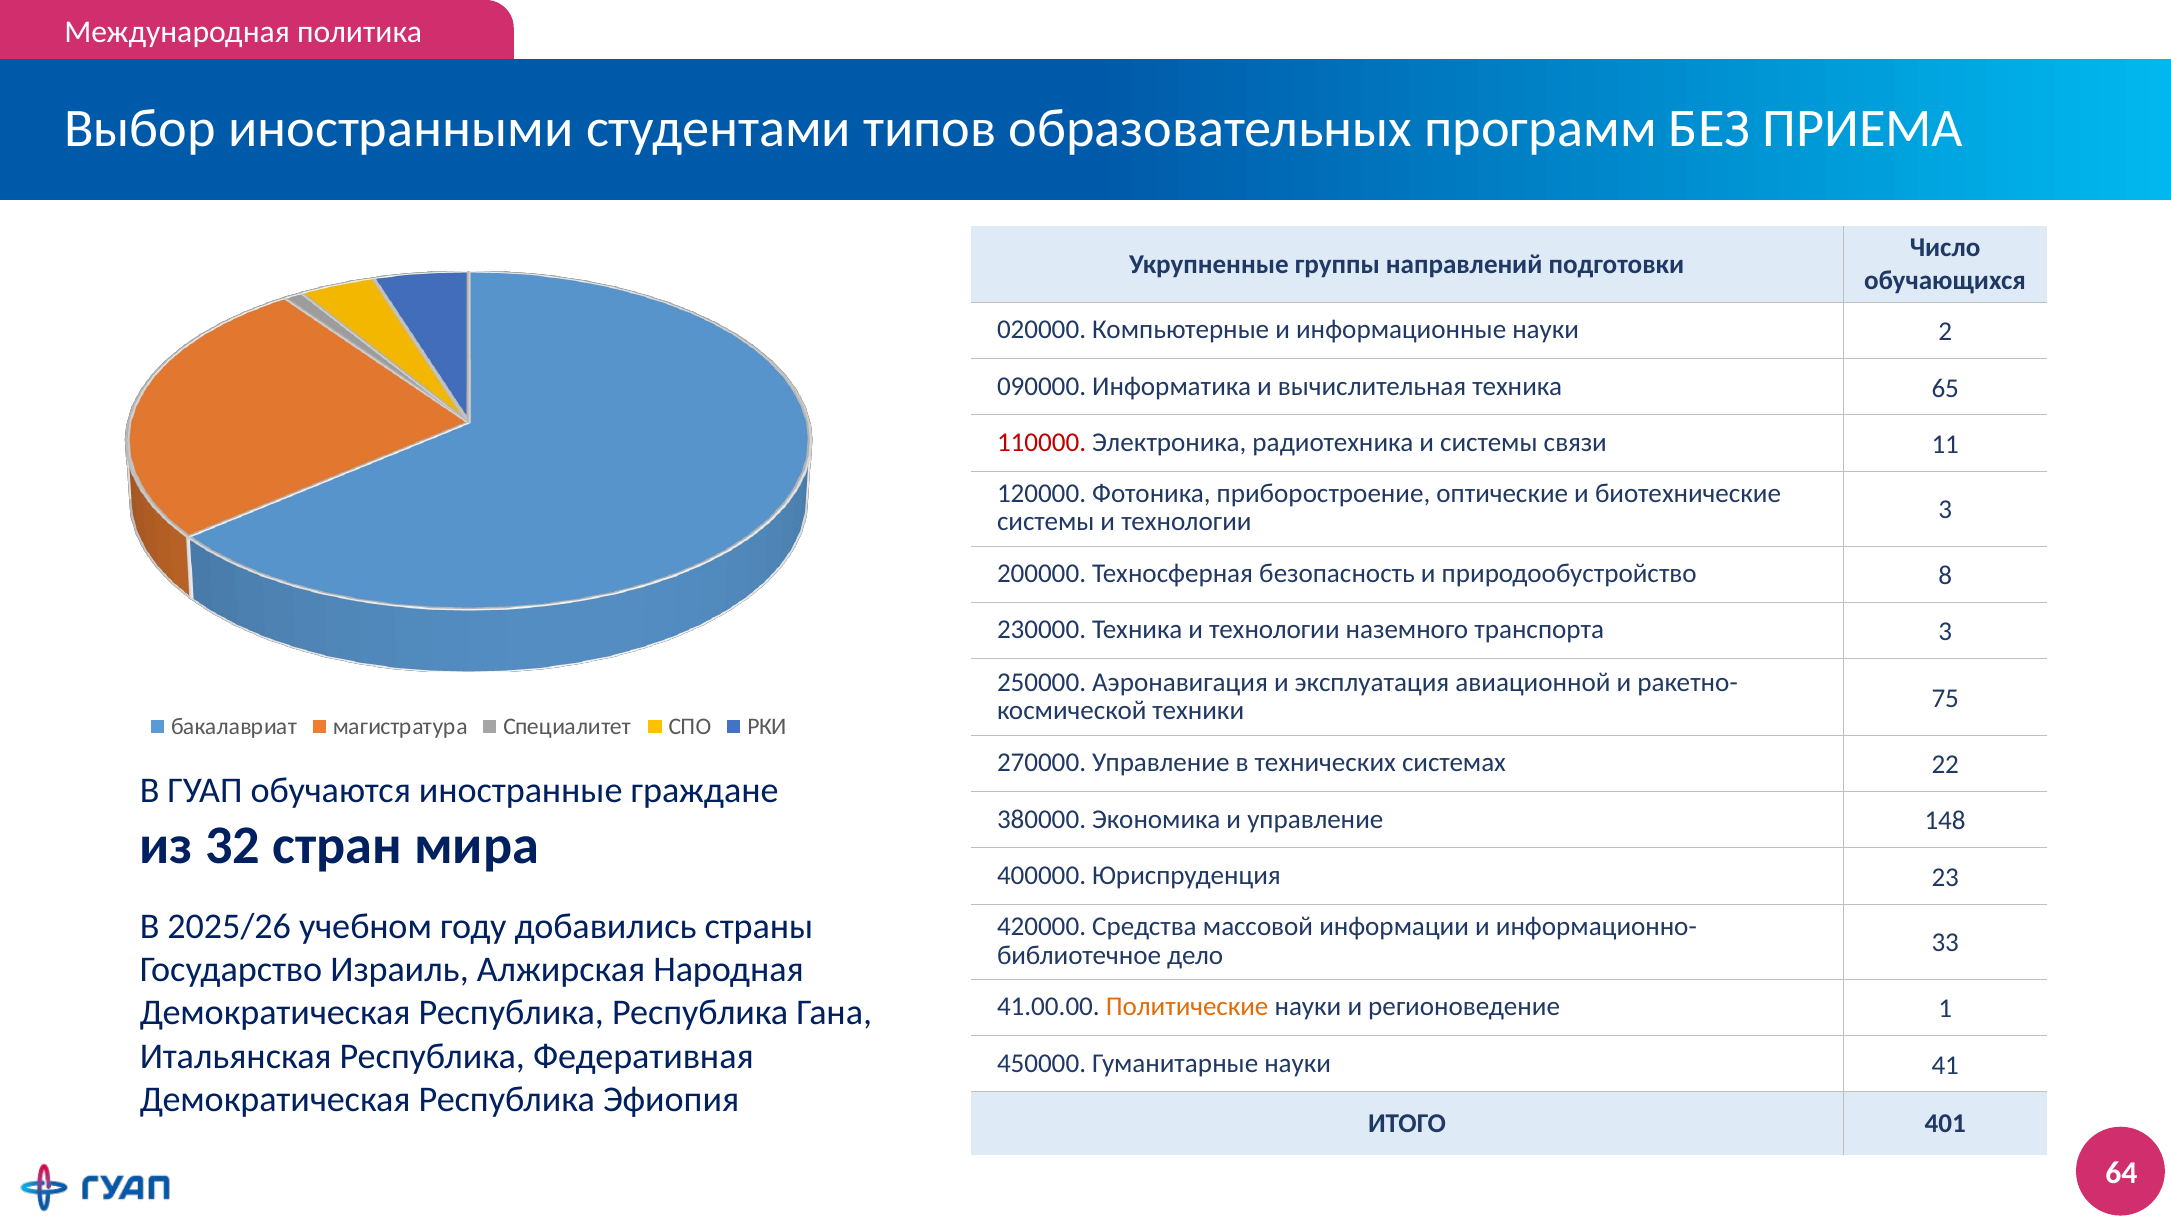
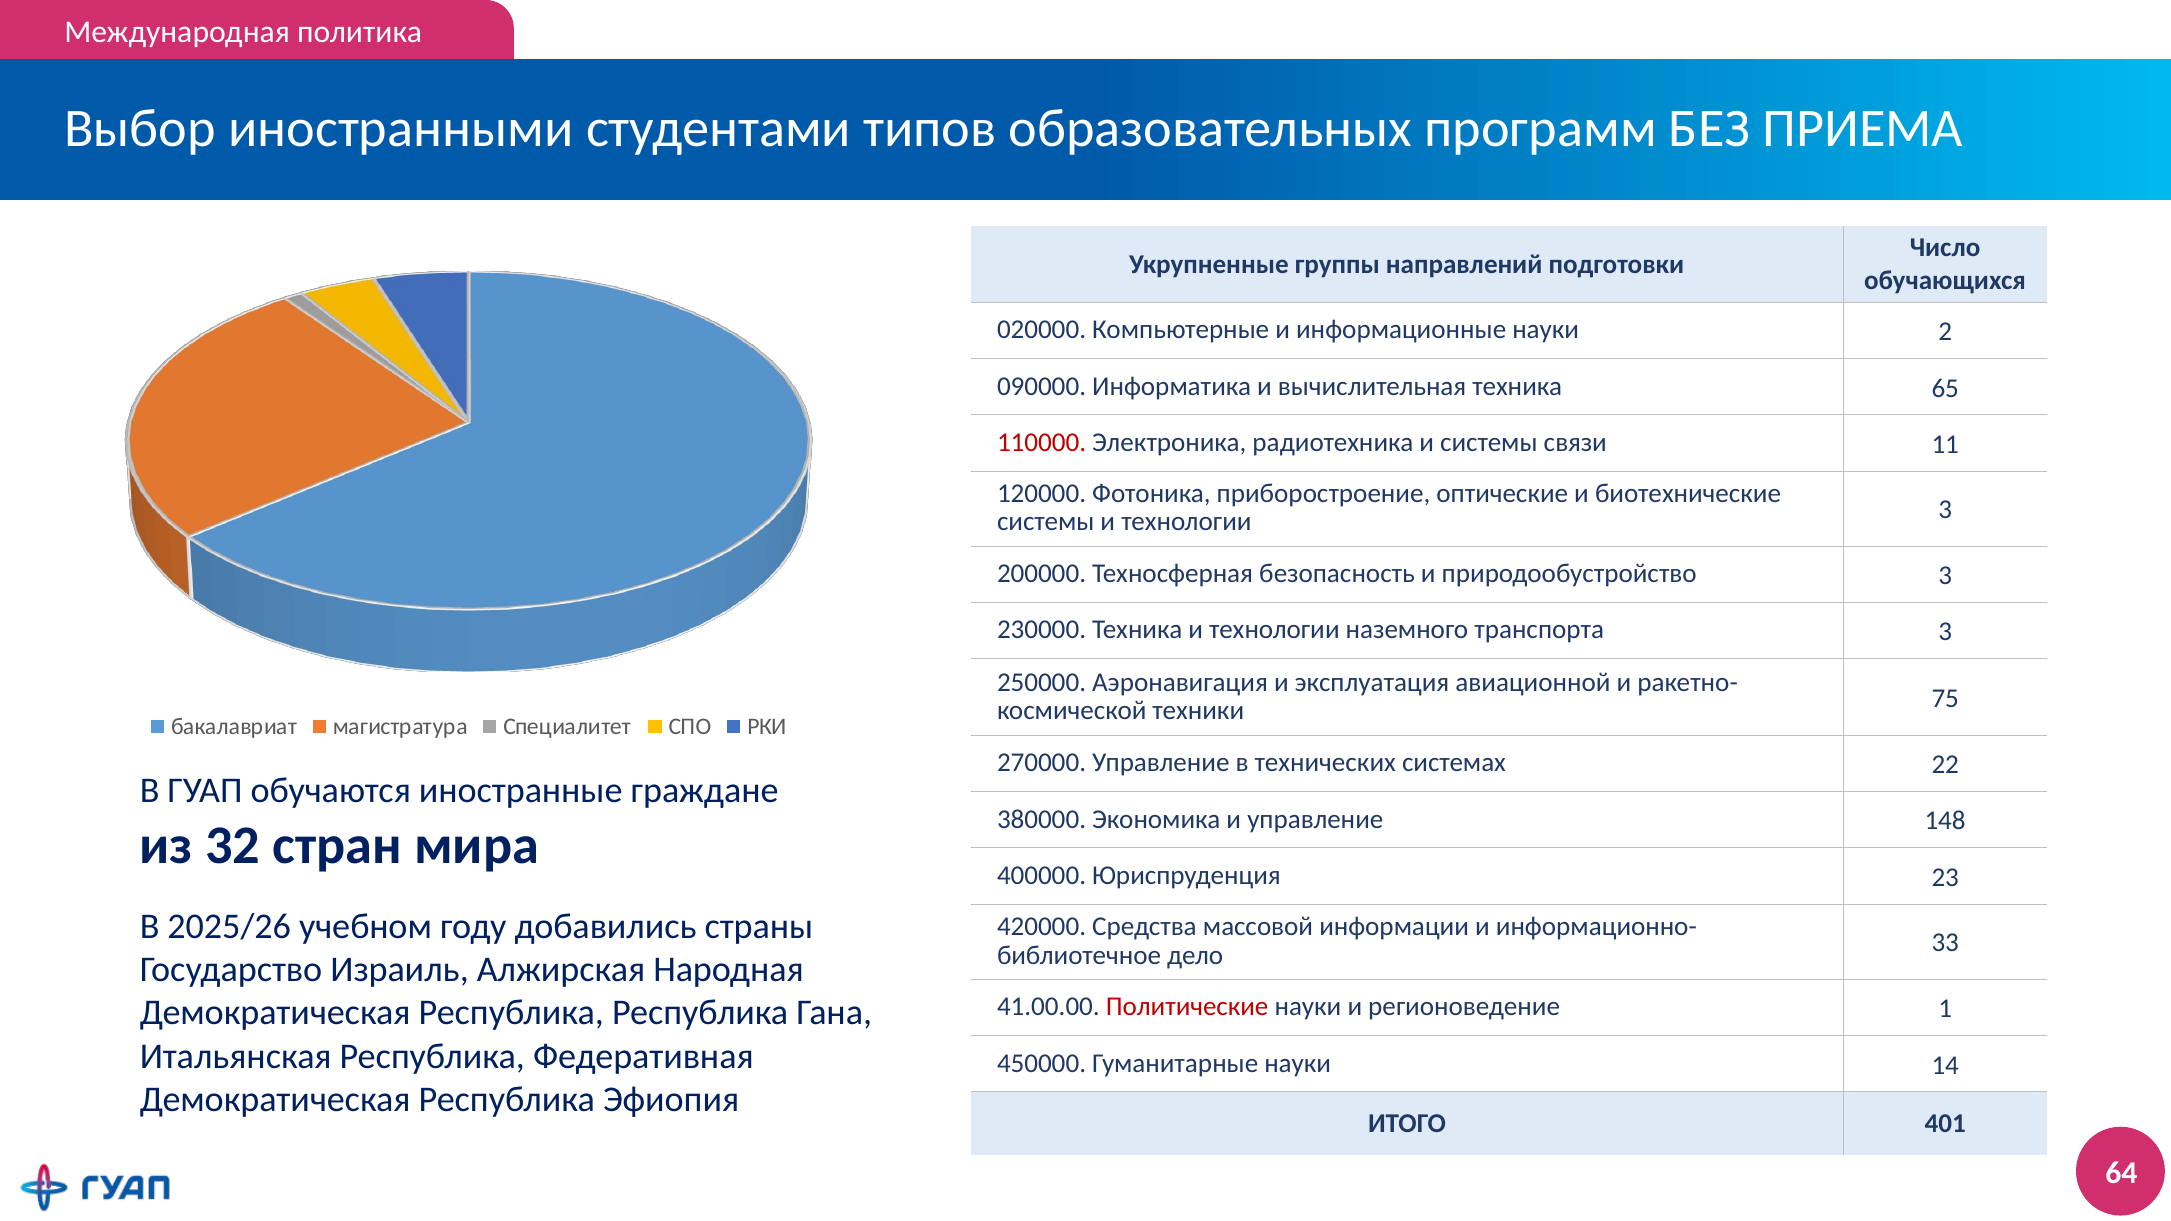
природообустройство 8: 8 -> 3 (1945, 576)
Политические colour: orange -> red (1187, 1007)
41: 41 -> 14 (1945, 1066)
